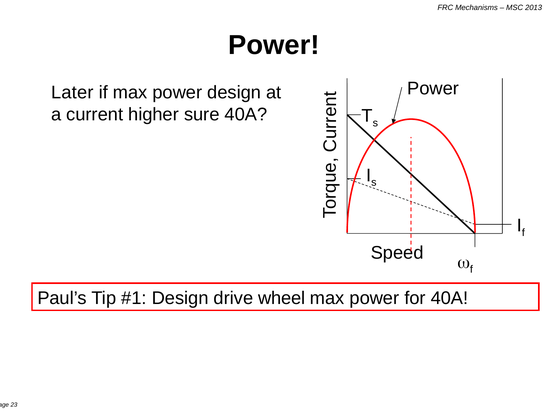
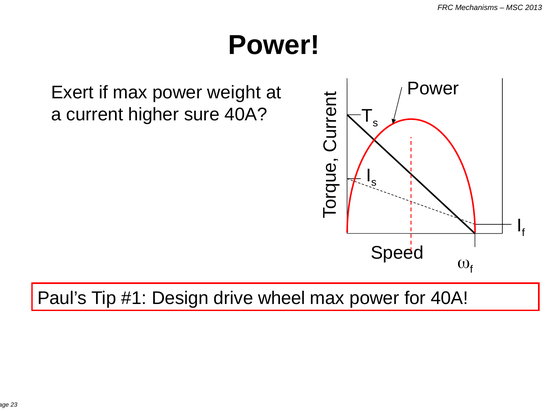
Later: Later -> Exert (72, 93)
power design: design -> weight (234, 93)
